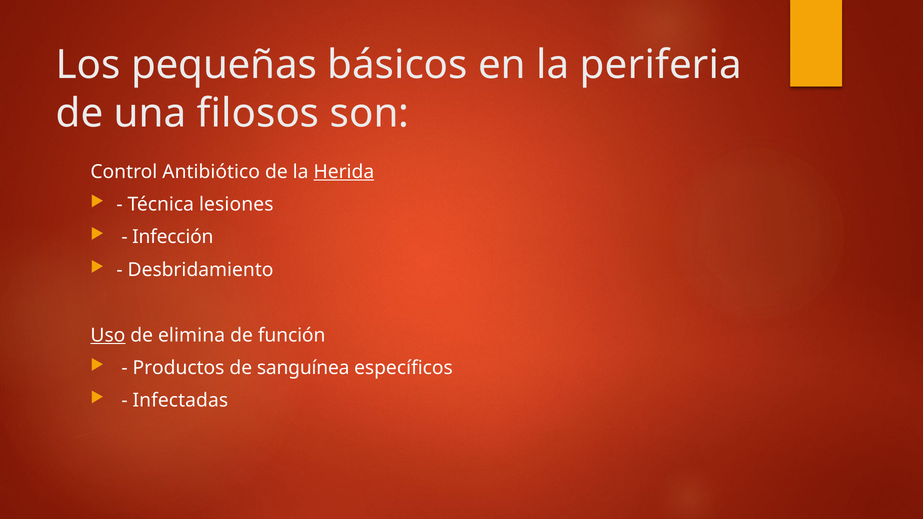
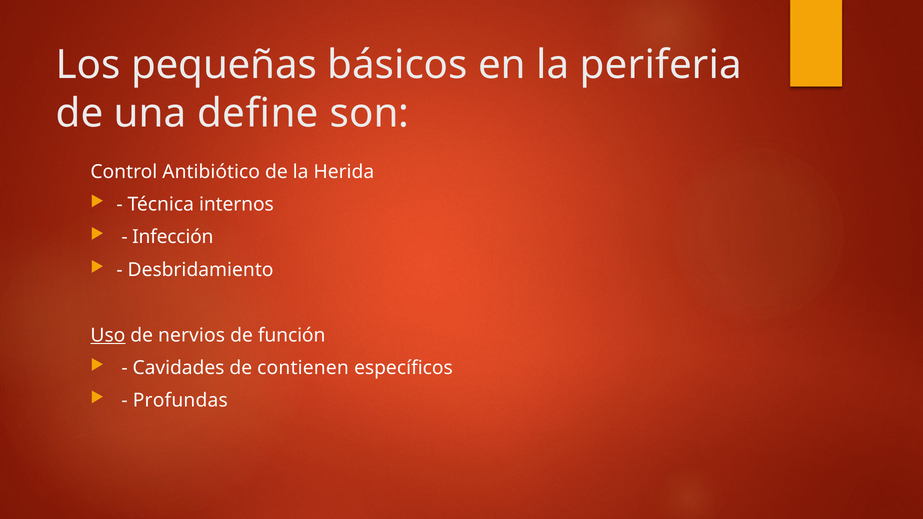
filosos: filosos -> define (258, 113)
Herida underline: present -> none (344, 172)
lesiones: lesiones -> internos (236, 204)
elimina: elimina -> nervios (192, 335)
Productos: Productos -> Cavidades (178, 368)
sanguínea: sanguínea -> contienen (303, 368)
Infectadas: Infectadas -> Profundas (180, 401)
